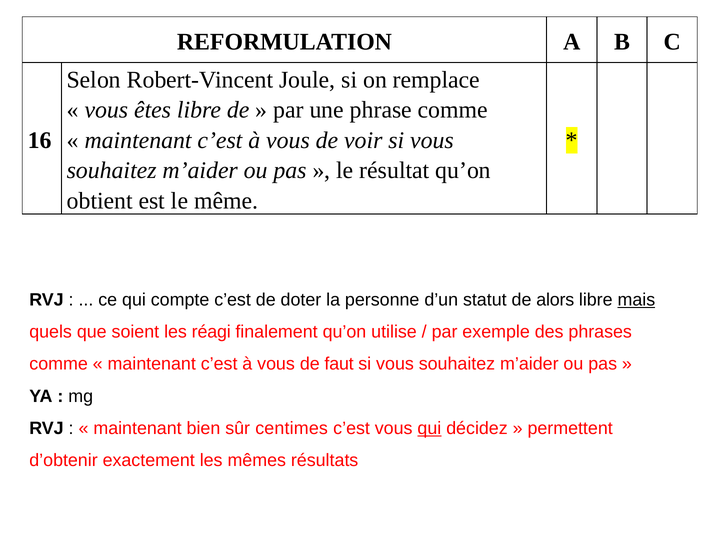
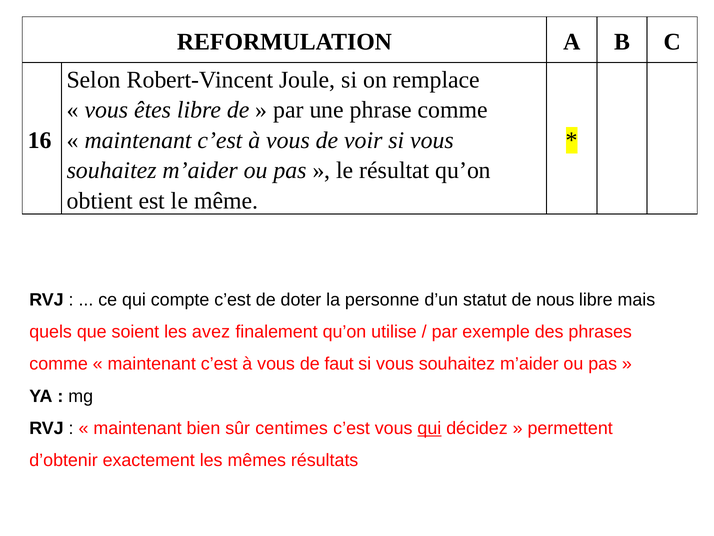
alors: alors -> nous (555, 299)
mais underline: present -> none (636, 299)
réagi: réagi -> avez (211, 332)
